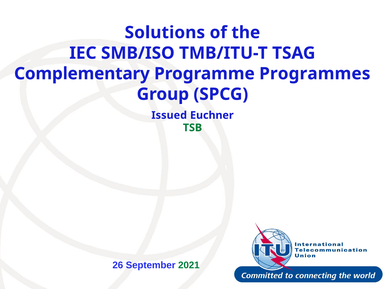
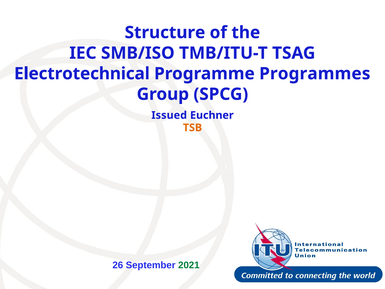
Solutions: Solutions -> Structure (165, 33)
Complementary: Complementary -> Electrotechnical (82, 74)
TSB colour: green -> orange (192, 128)
